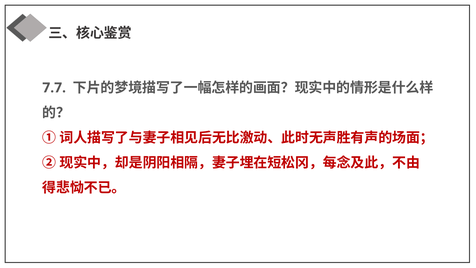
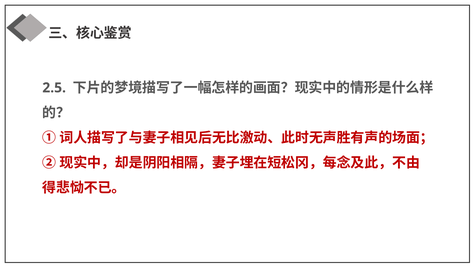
7.7: 7.7 -> 2.5 (54, 88)
